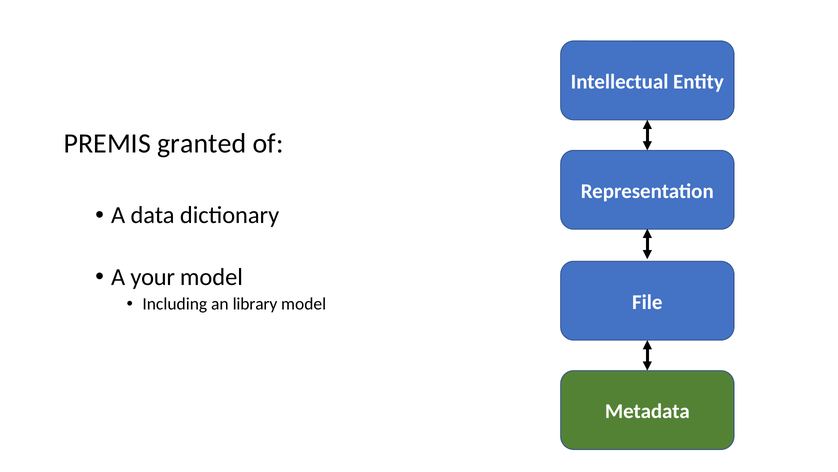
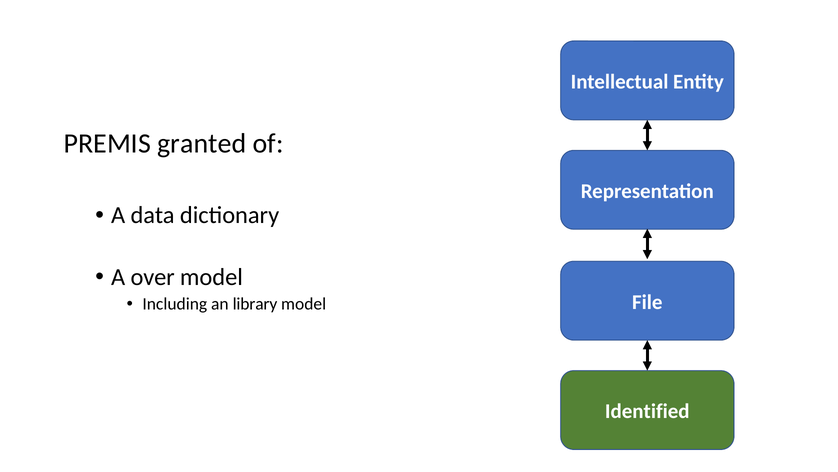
your: your -> over (153, 277)
Metadata: Metadata -> Identified (647, 411)
